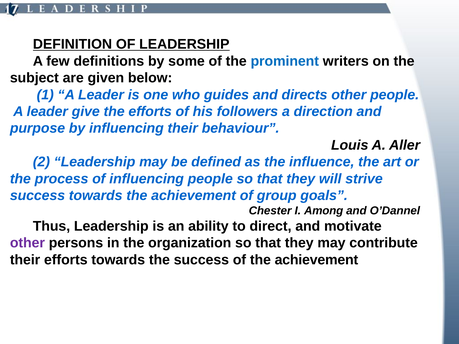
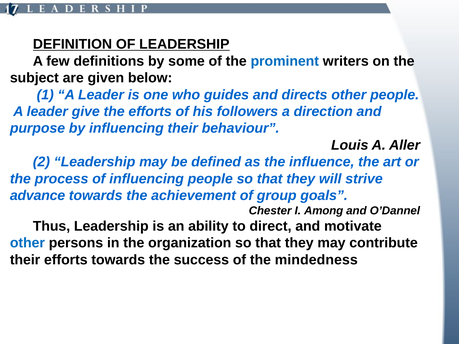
success: success -> advance (38, 196)
other colour: purple -> blue (27, 243)
of the achievement: achievement -> mindedness (316, 260)
